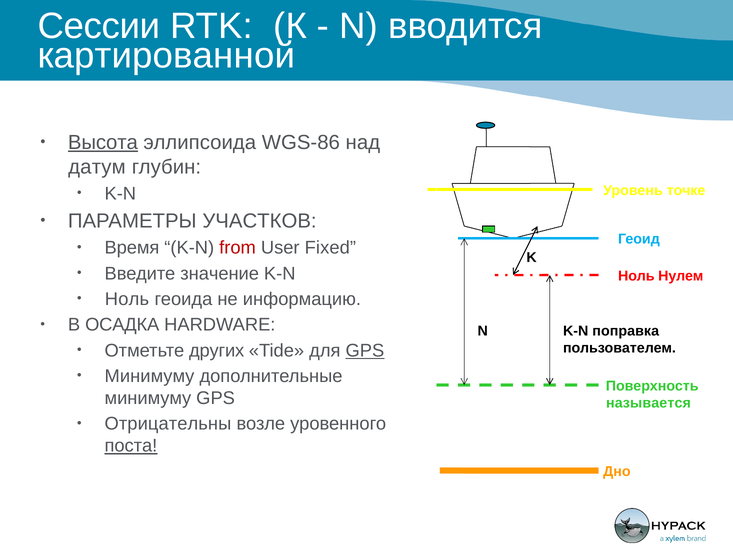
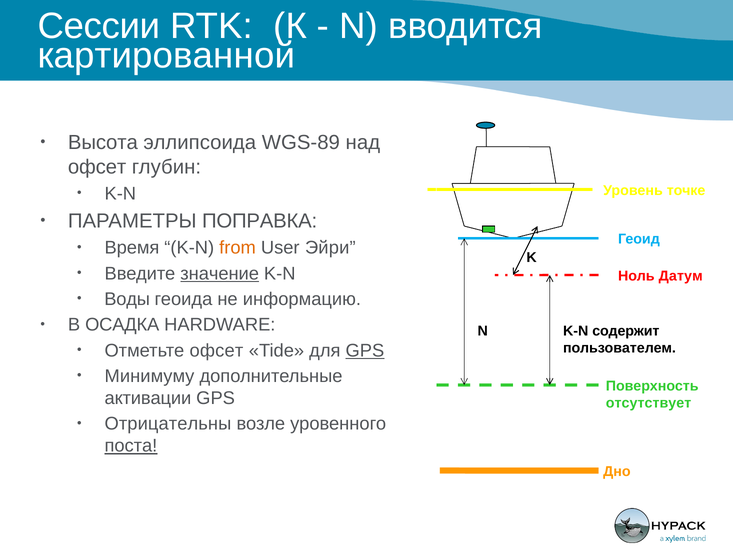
Высота underline: present -> none (103, 142)
WGS-86: WGS-86 -> WGS-89 (301, 142)
датум: датум -> офсет (97, 167)
УЧАСТКОВ: УЧАСТКОВ -> ПОПРАВКА (260, 221)
from colour: red -> orange (238, 248)
Fixed: Fixed -> Эйри (330, 248)
значение underline: none -> present (220, 273)
Нулем: Нулем -> Датум (681, 276)
Ноль: Ноль -> Воды (127, 299)
поправка: поправка -> содержит (626, 331)
Отметьте других: других -> офсет (216, 350)
минимуму: минимуму -> активации (148, 398)
называется: называется -> отсутствует (649, 403)
